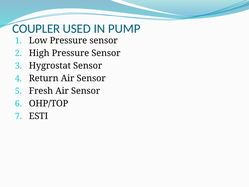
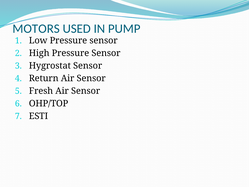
COUPLER: COUPLER -> MOTORS (36, 29)
